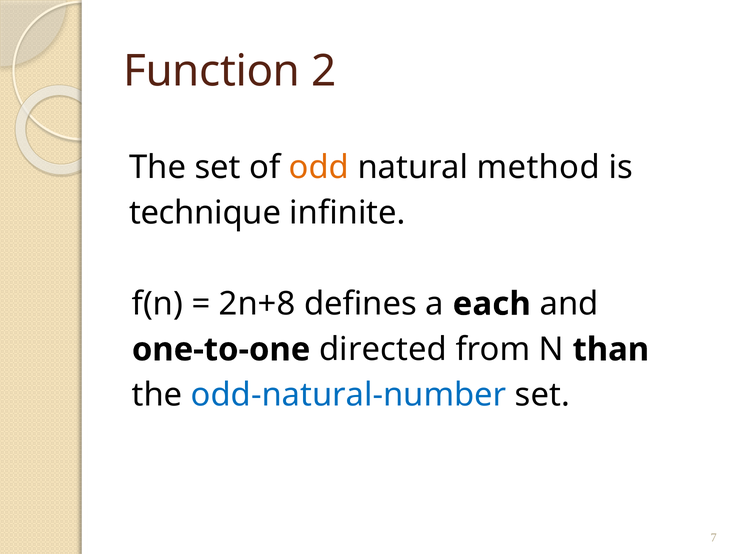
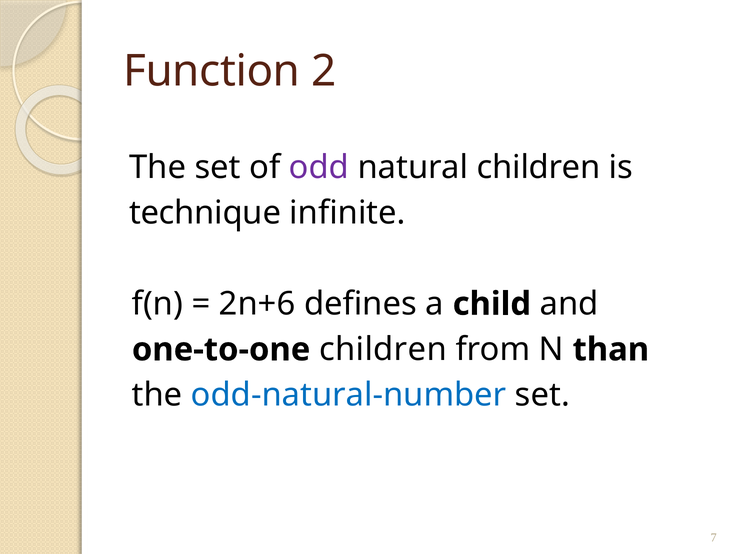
odd colour: orange -> purple (319, 167)
natural method: method -> children (539, 167)
2n+8: 2n+8 -> 2n+6 (257, 304)
each: each -> child (492, 304)
one-to-one directed: directed -> children (383, 349)
